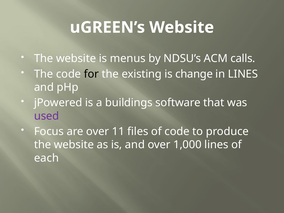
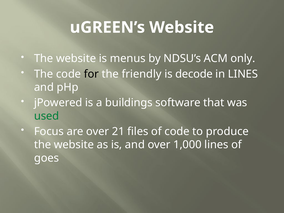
calls: calls -> only (243, 58)
existing: existing -> friendly (142, 74)
change: change -> decode (194, 74)
used colour: purple -> green (47, 116)
11: 11 -> 21 (118, 131)
each: each -> goes (47, 158)
